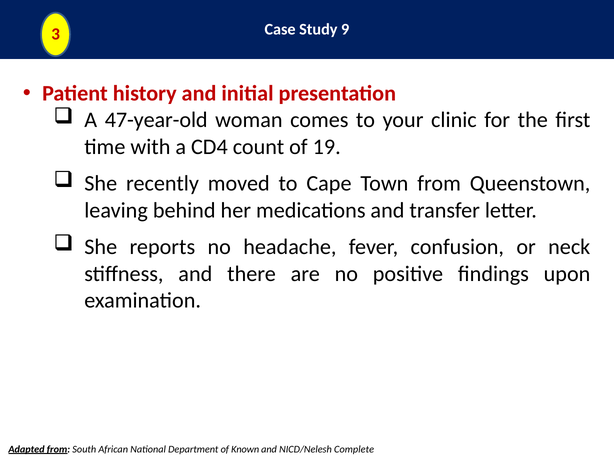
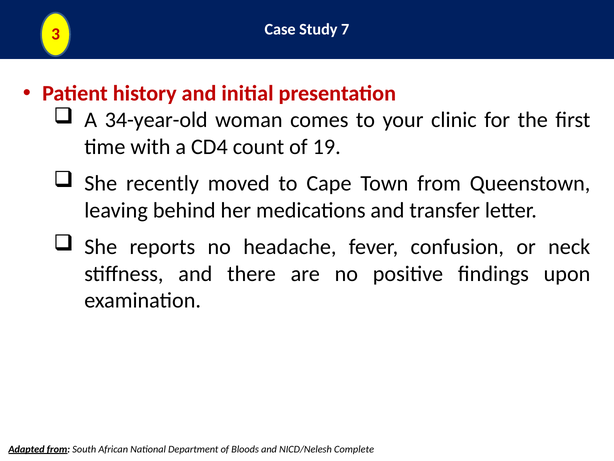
9: 9 -> 7 (345, 29)
47-year-old: 47-year-old -> 34-year-old (156, 120)
Known: Known -> Bloods (245, 449)
